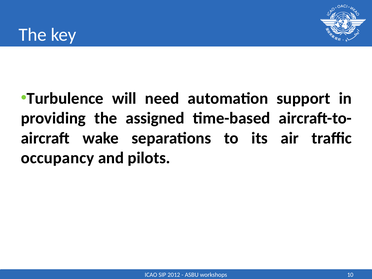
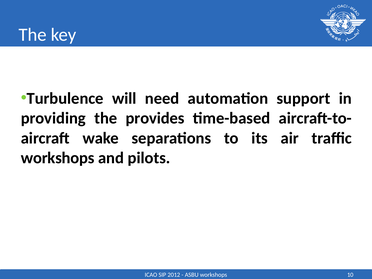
assigned: assigned -> provides (155, 118)
occupancy: occupancy -> workshops (58, 158)
